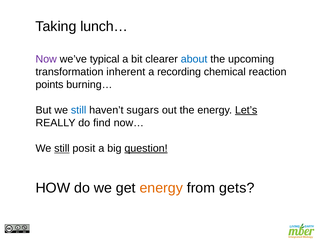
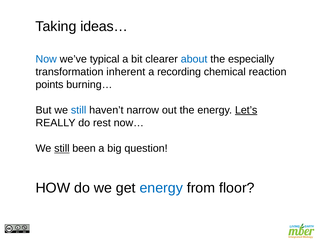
lunch…: lunch… -> ideas… (104, 27)
Now colour: purple -> blue (46, 59)
upcoming: upcoming -> especially (251, 59)
sugars: sugars -> narrow (143, 110)
find: find -> rest (102, 123)
posit: posit -> been (84, 149)
question underline: present -> none (146, 149)
energy colour: orange -> blue (161, 188)
gets: gets -> floor (237, 188)
